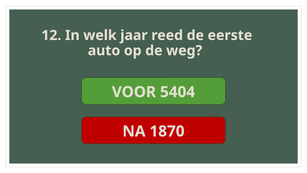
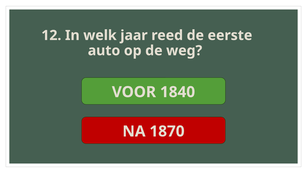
5404: 5404 -> 1840 (178, 92)
